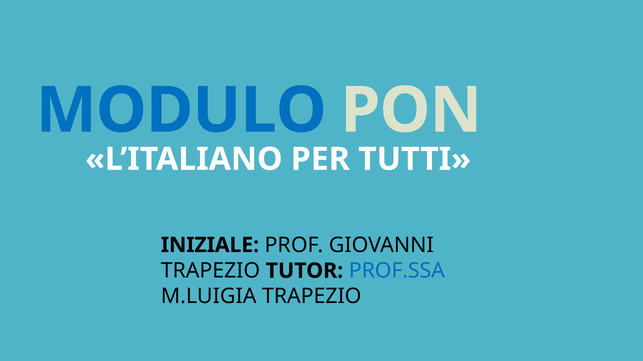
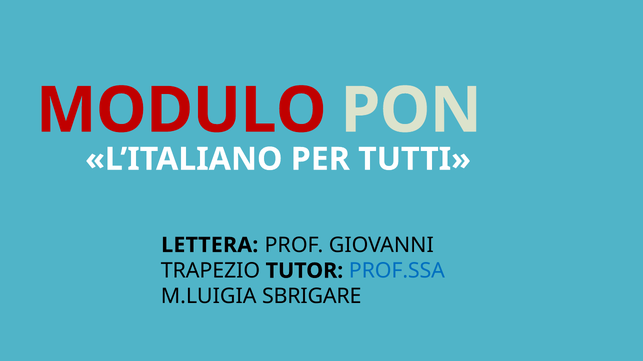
MODULO colour: blue -> red (181, 111)
INIZIALE: INIZIALE -> LETTERA (210, 246)
M.LUIGIA TRAPEZIO: TRAPEZIO -> SBRIGARE (312, 297)
